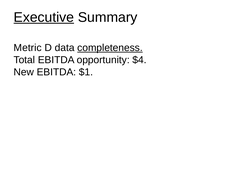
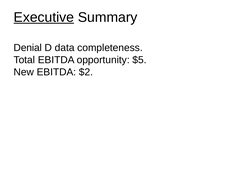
Metric: Metric -> Denial (28, 48)
completeness underline: present -> none (110, 48)
$4: $4 -> $5 (140, 60)
$1: $1 -> $2 (86, 72)
